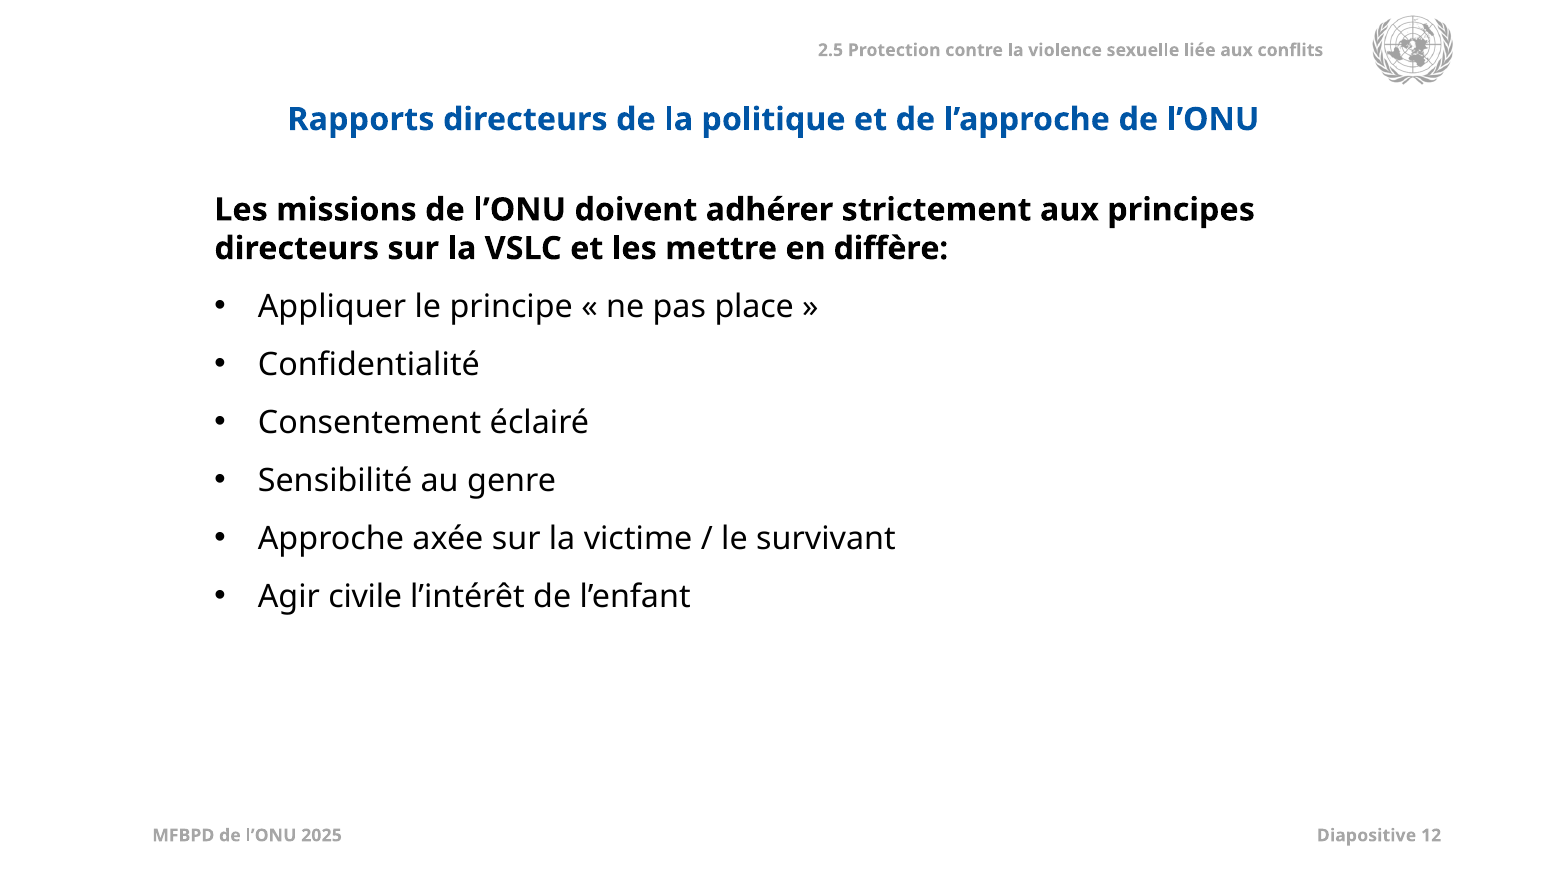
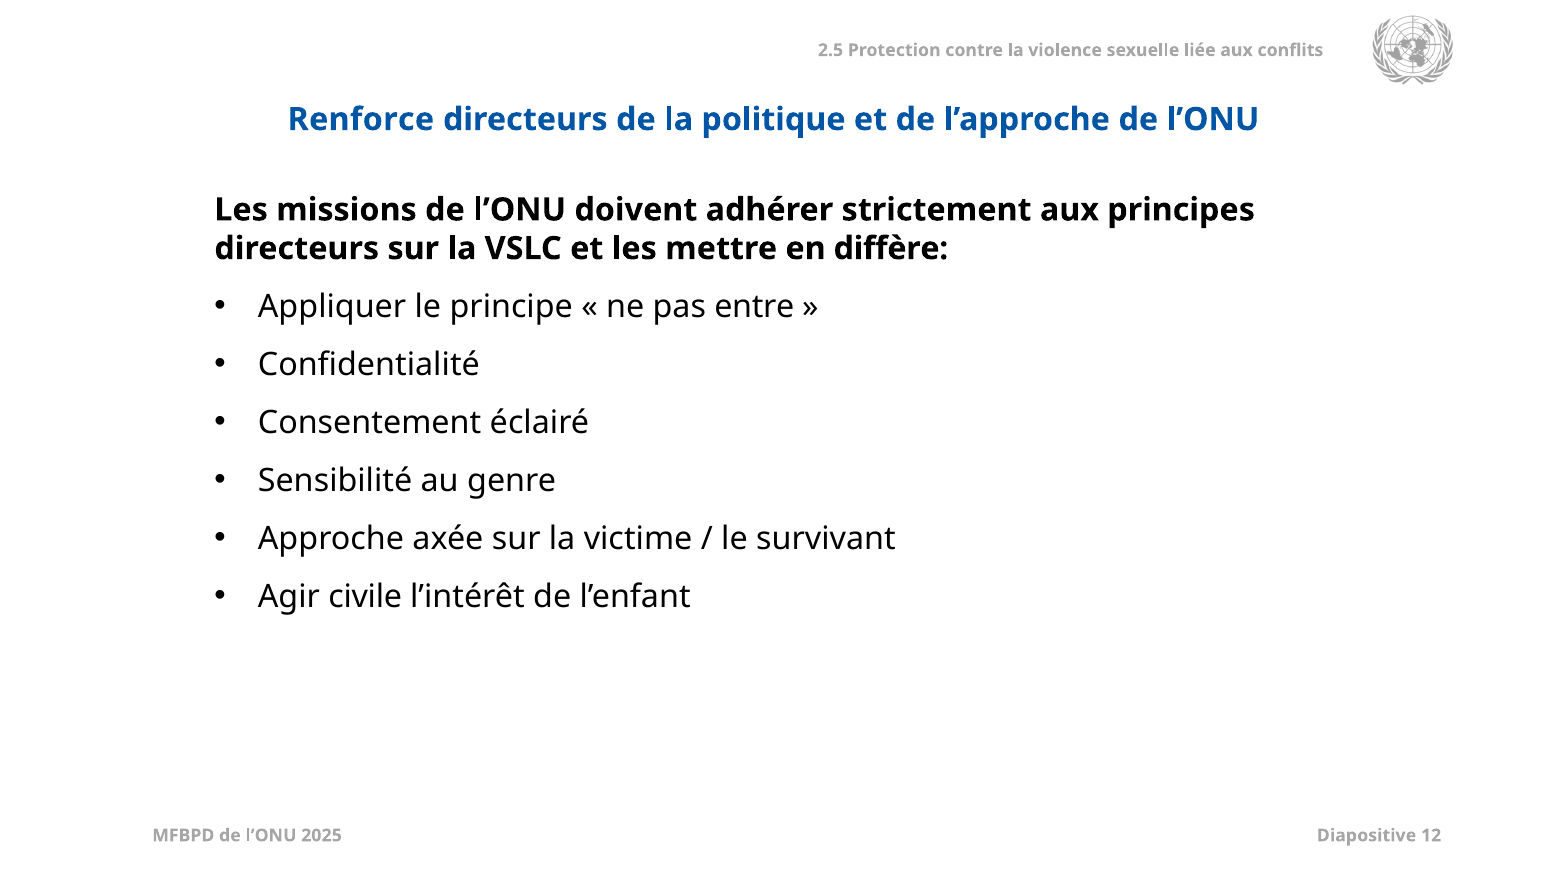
Rapports: Rapports -> Renforce (361, 119)
place: place -> entre (754, 307)
